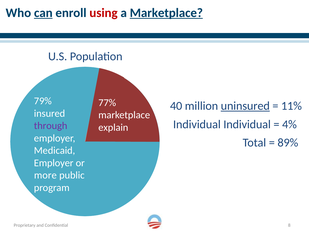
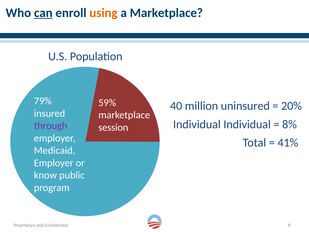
using colour: red -> orange (104, 13)
Marketplace underline: present -> none (166, 13)
77%: 77% -> 59% (107, 103)
uninsured underline: present -> none (245, 106)
11%: 11% -> 20% (291, 106)
4%: 4% -> 8% (289, 124)
explain: explain -> session (113, 127)
89%: 89% -> 41% (288, 143)
more: more -> know (45, 175)
